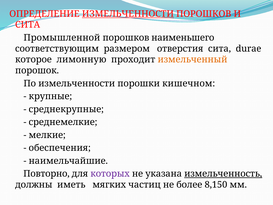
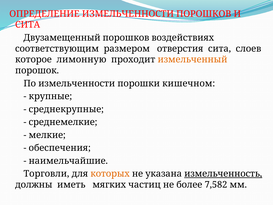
ИЗМЕЛЬЧЕННОСТИ underline: present -> none (128, 14)
Промышленной: Промышленной -> Двузамещенный (62, 38)
наименьшего: наименьшего -> воздействиях (183, 38)
durae: durae -> слоев (248, 49)
Повторно: Повторно -> Торговли (46, 174)
которых colour: purple -> orange (110, 174)
8,150: 8,150 -> 7,582 (216, 184)
